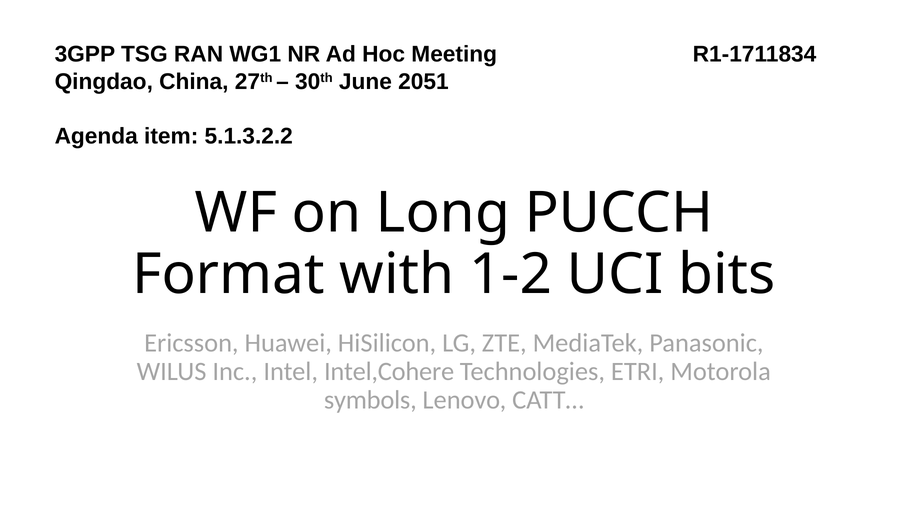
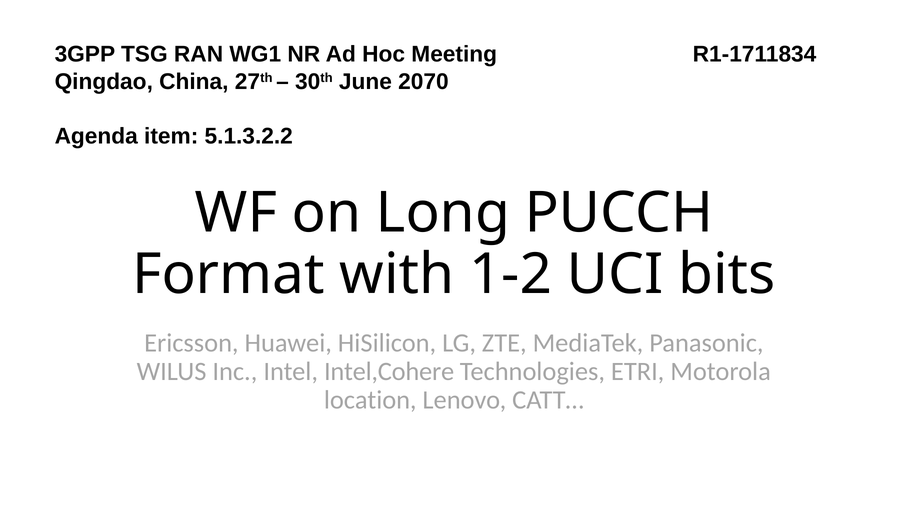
2051: 2051 -> 2070 (423, 81)
symbols: symbols -> location (370, 400)
